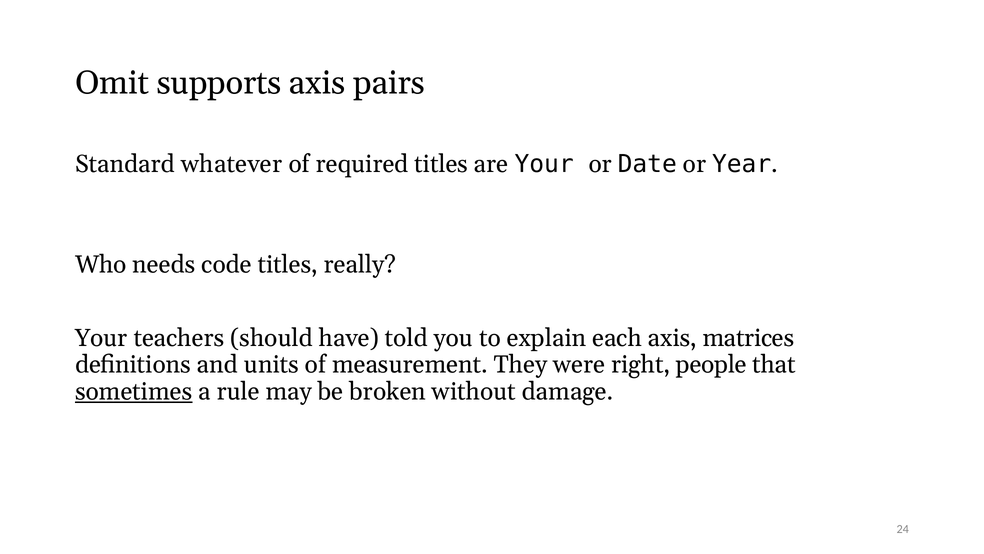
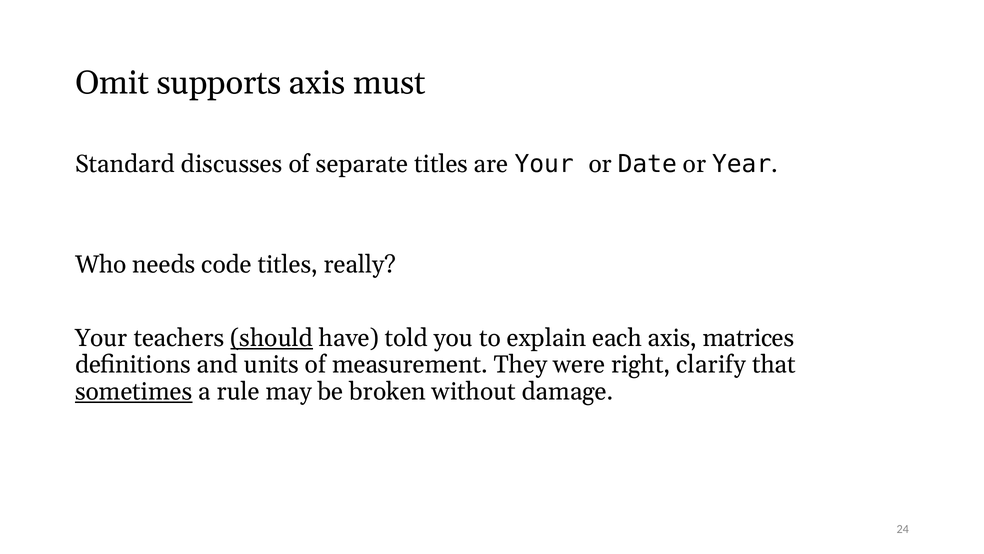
pairs: pairs -> must (389, 83)
whatever: whatever -> discusses (232, 164)
required: required -> separate (362, 164)
should underline: none -> present (272, 338)
people: people -> clarify (711, 365)
